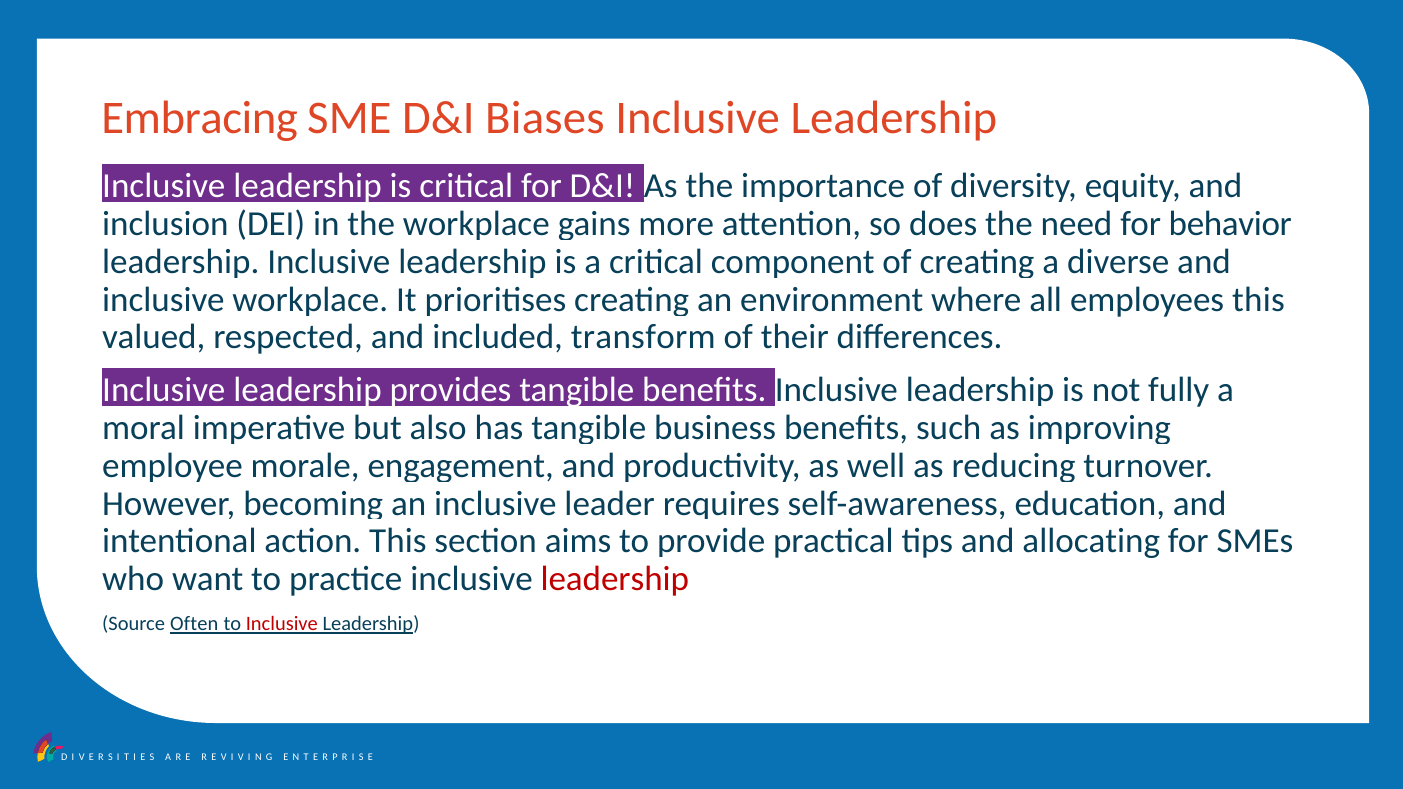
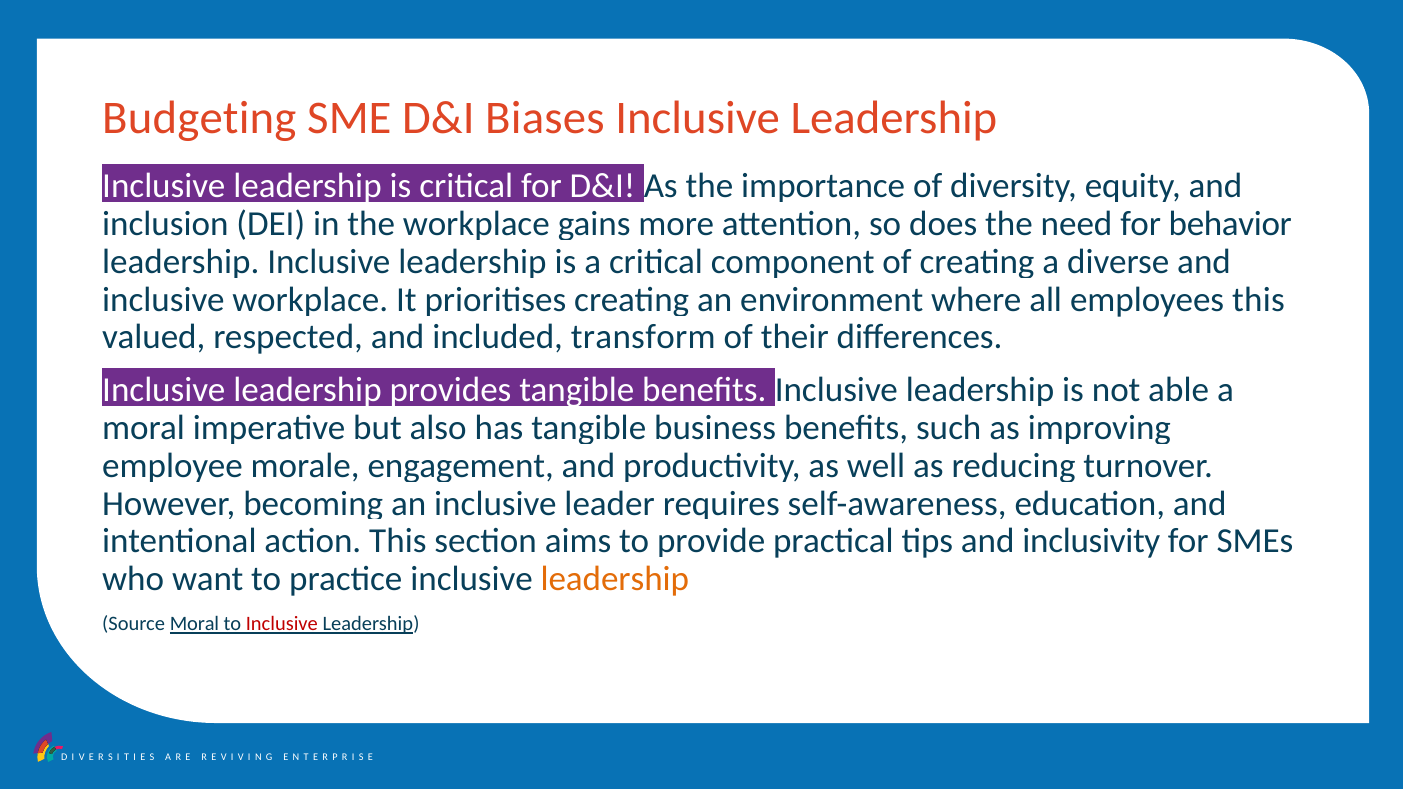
Embracing: Embracing -> Budgeting (199, 118)
fully: fully -> able (1179, 390)
allocating: allocating -> inclusivity (1091, 541)
leadership colour: red -> orange (615, 579)
Source Often: Often -> Moral (194, 624)
